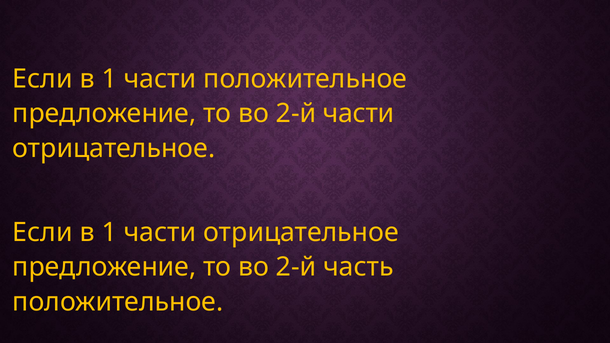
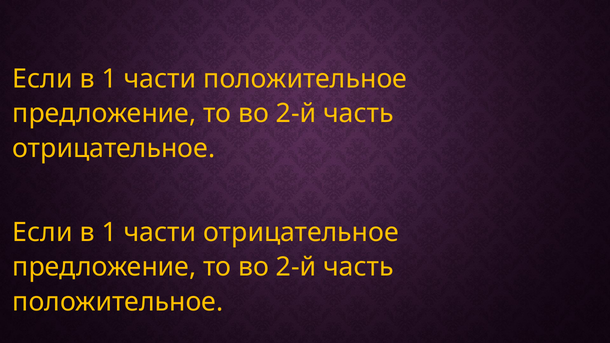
части: части -> часть (359, 114)
